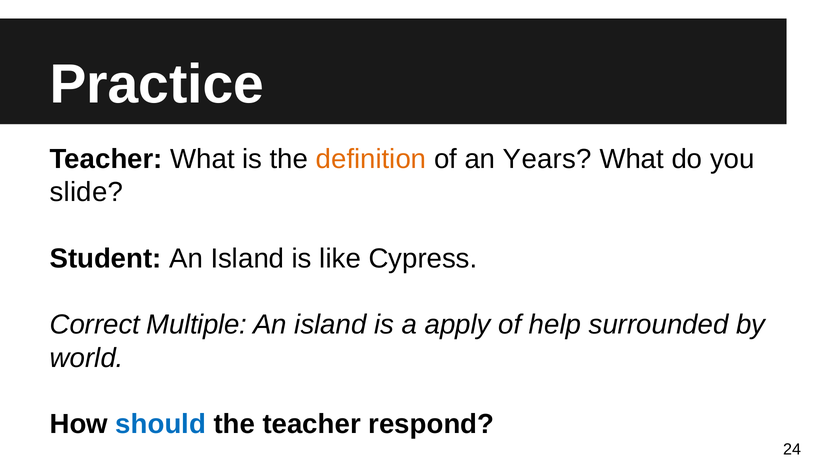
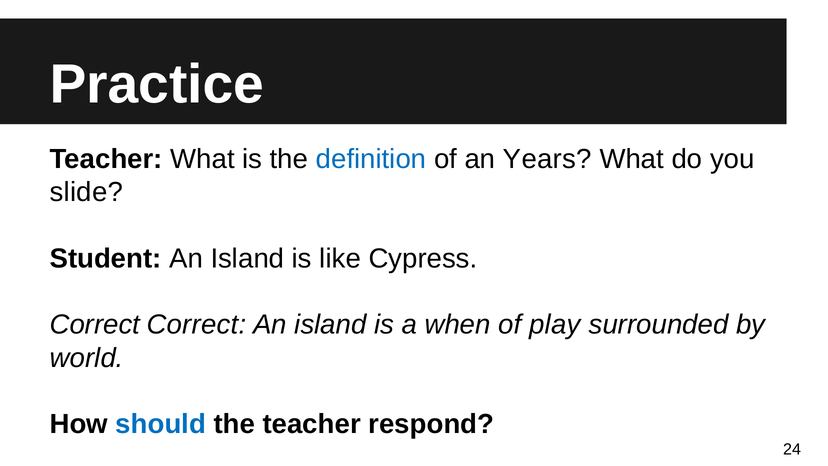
definition colour: orange -> blue (371, 159)
Correct Multiple: Multiple -> Correct (196, 325)
apply: apply -> when (458, 325)
help: help -> play (555, 325)
